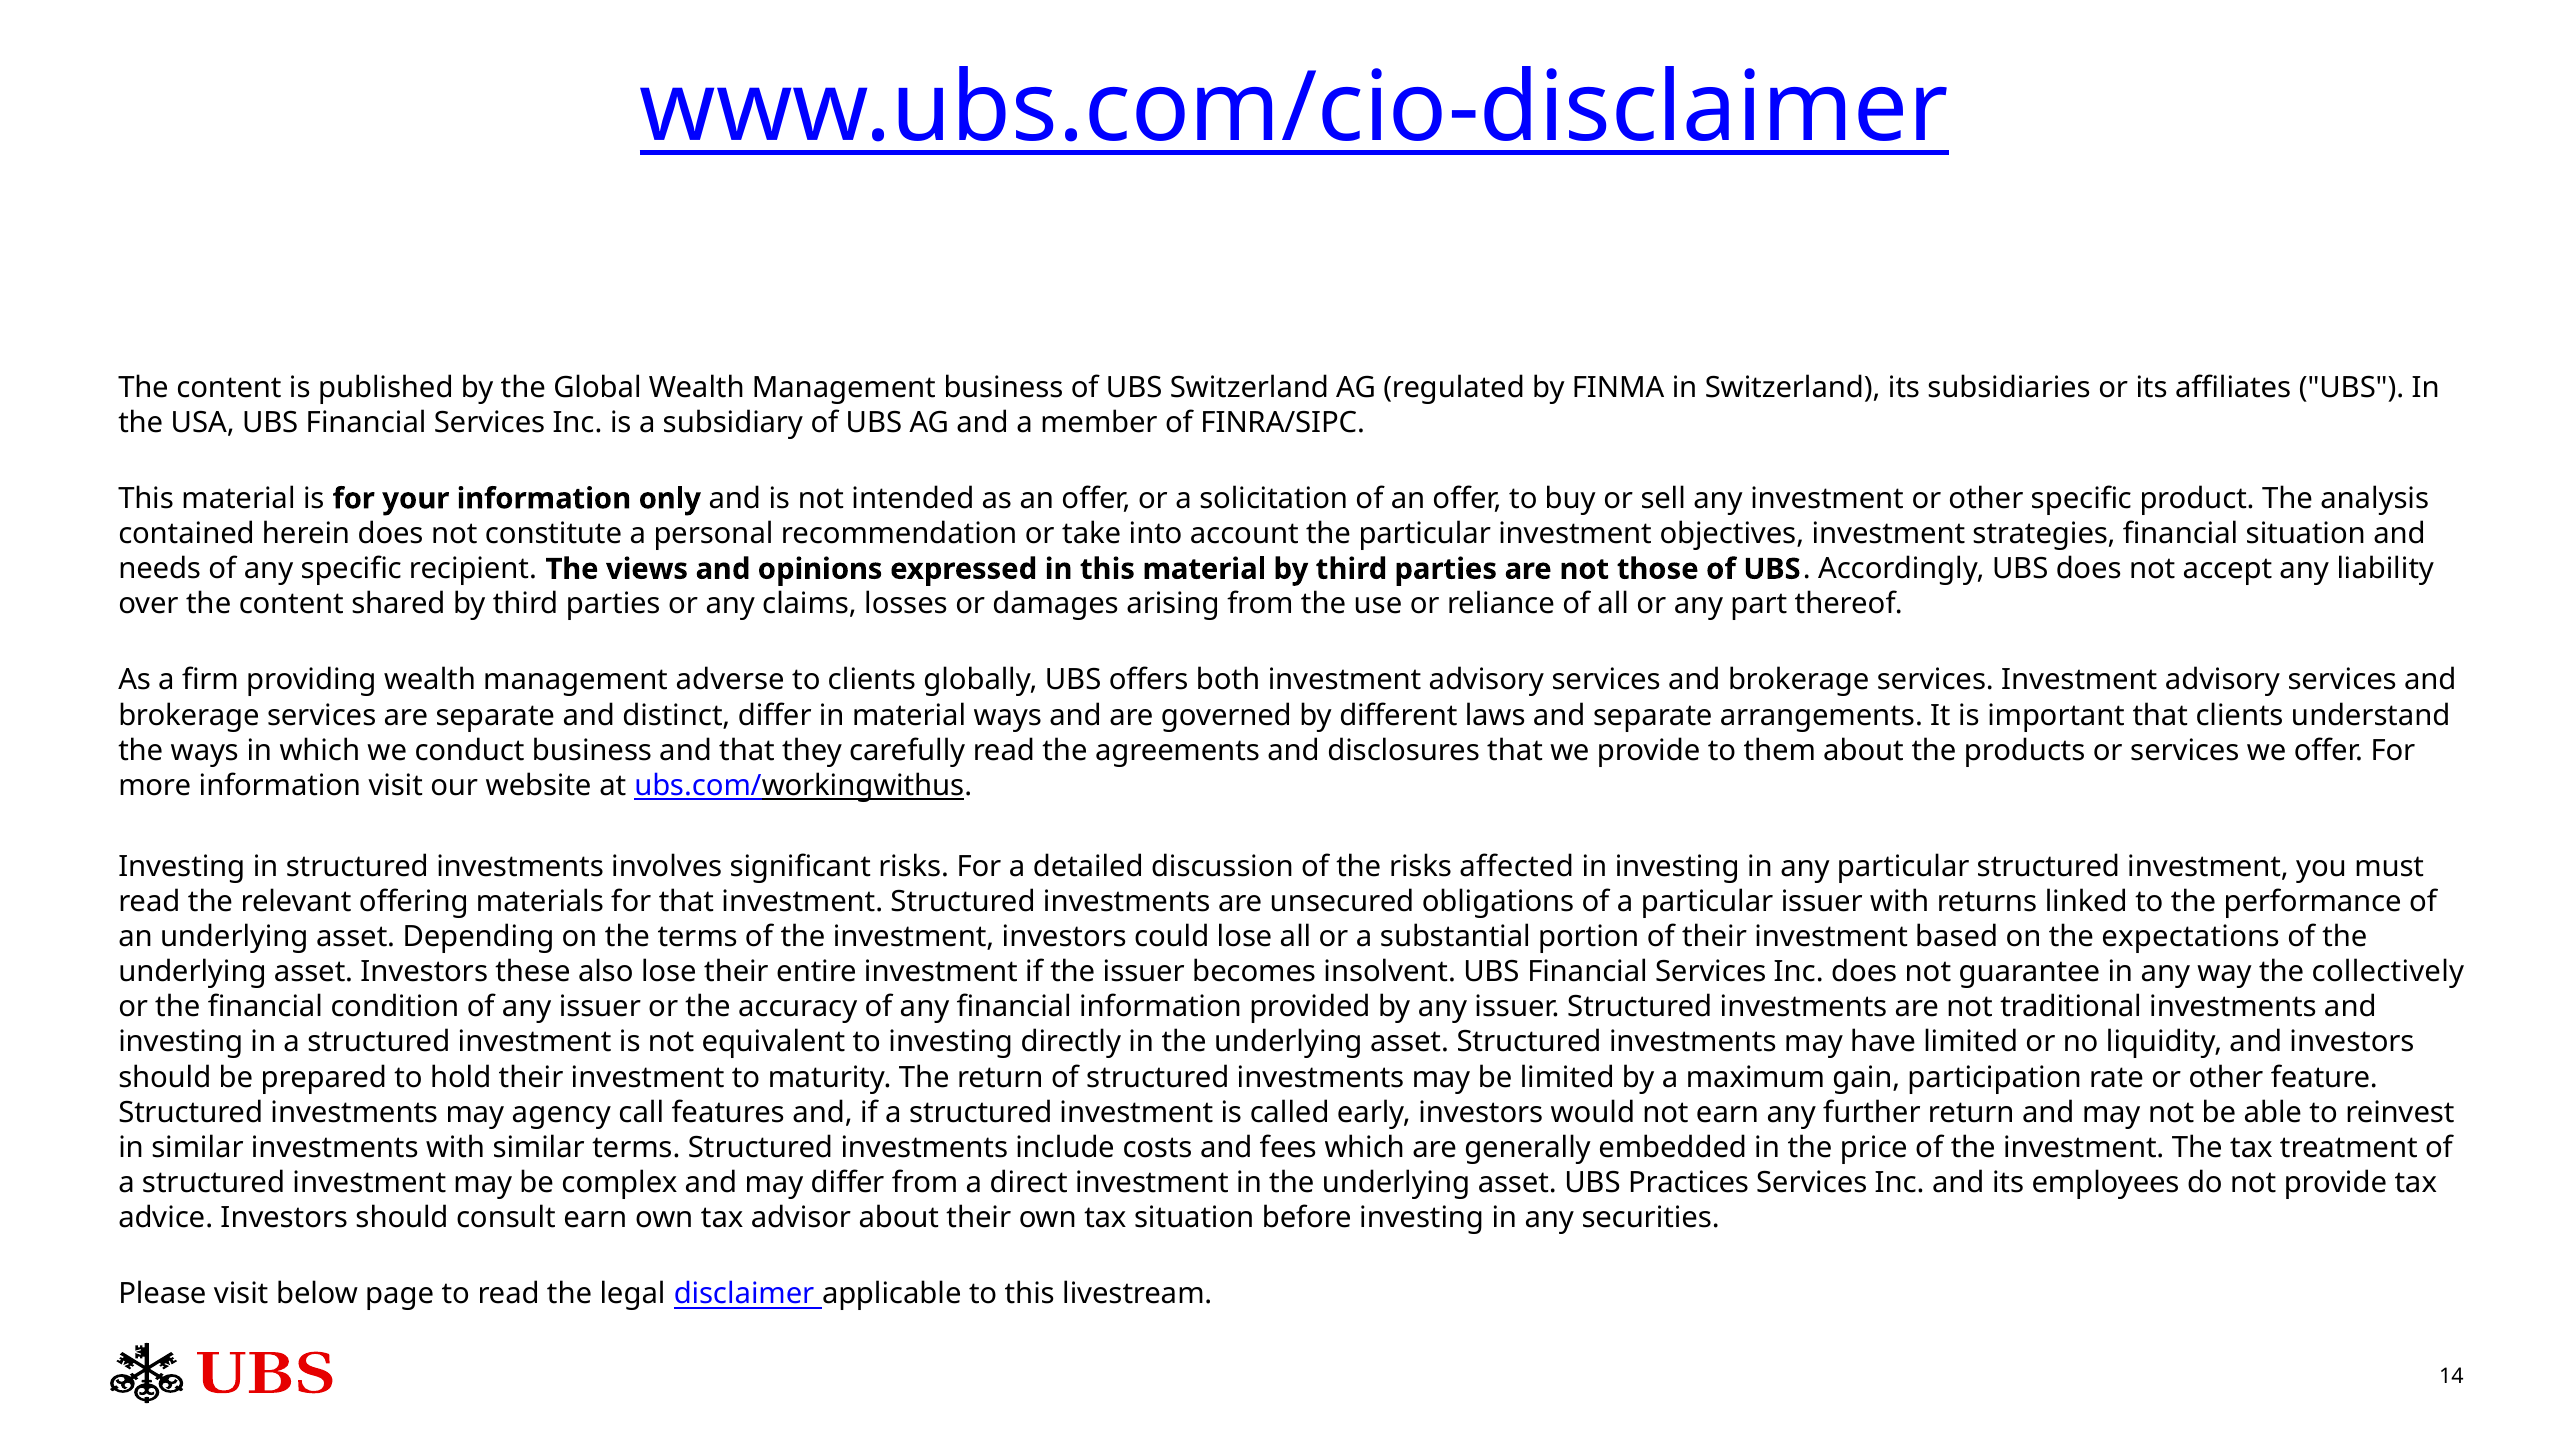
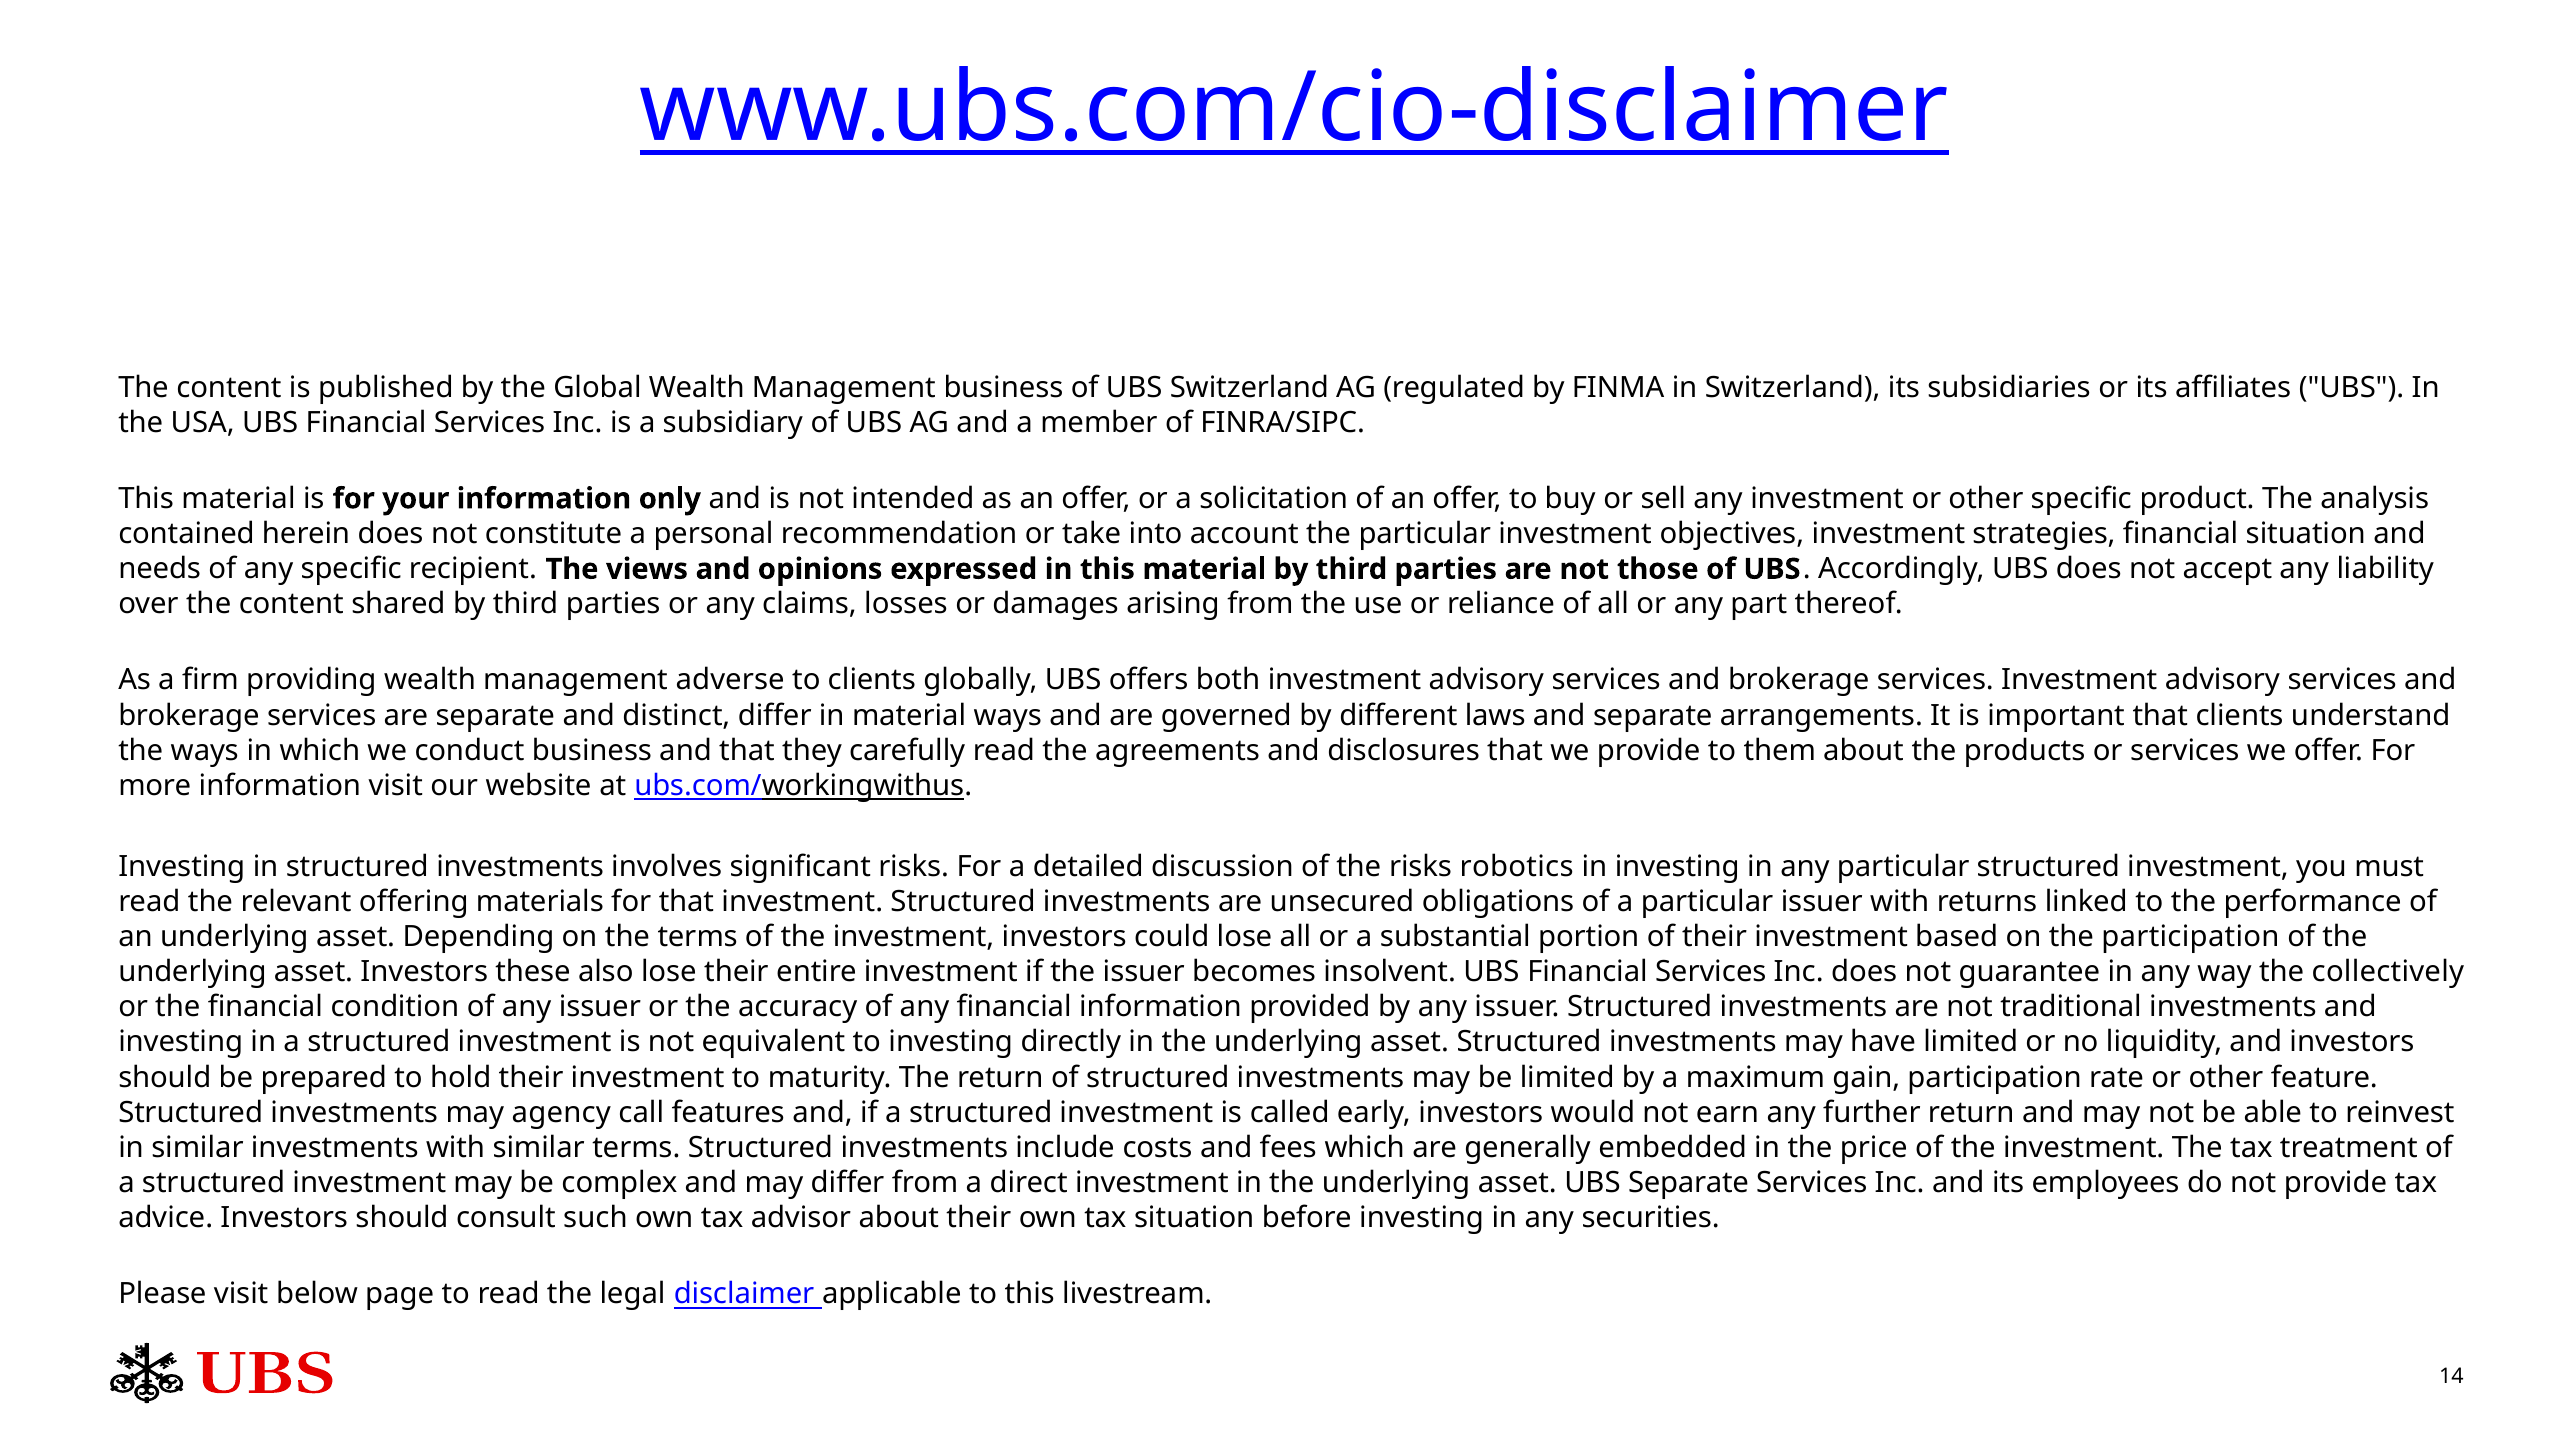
affected: affected -> robotics (1517, 866)
the expectations: expectations -> participation (2190, 937)
UBS Practices: Practices -> Separate (1689, 1183)
consult earn: earn -> such (595, 1218)
